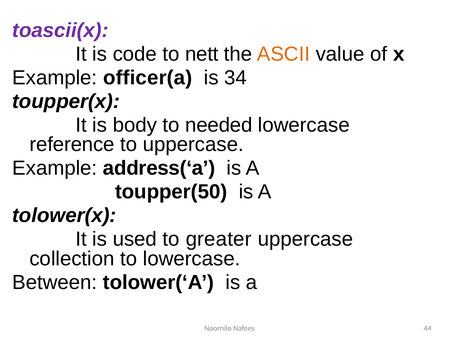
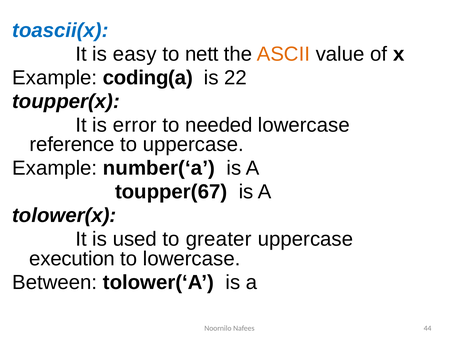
toascii(x colour: purple -> blue (60, 30)
code: code -> easy (135, 54)
officer(a: officer(a -> coding(a (148, 78)
34: 34 -> 22 (236, 78)
body: body -> error (135, 125)
address(‘a: address(‘a -> number(‘a (159, 168)
toupper(50: toupper(50 -> toupper(67 (171, 192)
collection: collection -> execution (72, 259)
